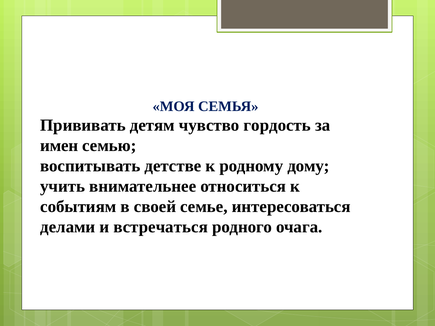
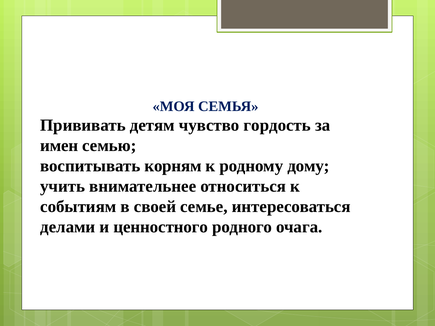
детстве: детстве -> корням (173, 166)
встречаться: встречаться -> ценностного (161, 227)
